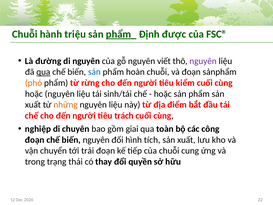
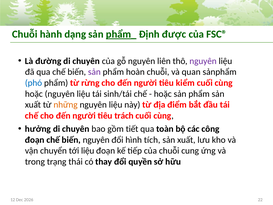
triệu: triệu -> dạng (75, 34)
đường di nguyên: nguyên -> chuyên (86, 61)
viết: viết -> liên (164, 61)
qua underline: present -> none (43, 72)
sản colour: blue -> purple (94, 72)
và đoạn: đoạn -> quan (191, 72)
phó colour: orange -> blue (34, 83)
nghiệp: nghiệp -> hưởng (38, 129)
giai: giai -> tiết (132, 129)
tới trải: trải -> liệu (88, 151)
